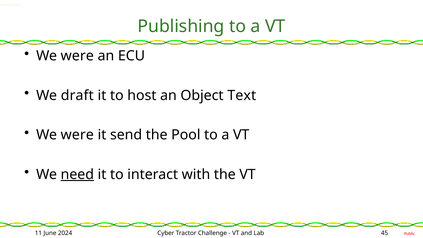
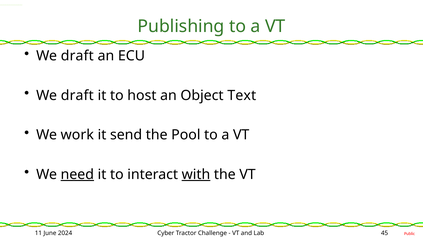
were: were -> draft (77, 56)
were: were -> work (77, 135)
with underline: none -> present (196, 174)
